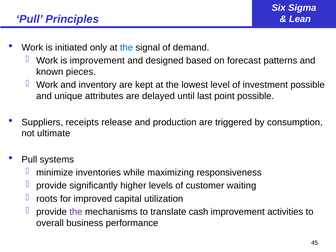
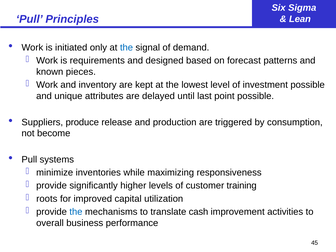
is improvement: improvement -> requirements (97, 61)
receipts: receipts -> produce (82, 122)
ultimate: ultimate -> become (54, 133)
waiting: waiting -> training (242, 186)
the colour: purple -> blue (76, 212)
